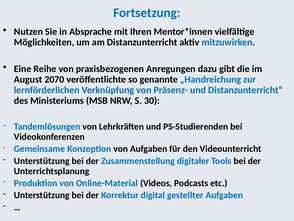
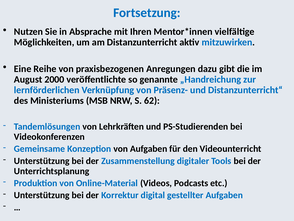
2070: 2070 -> 2000 (54, 79)
30: 30 -> 62 (152, 100)
